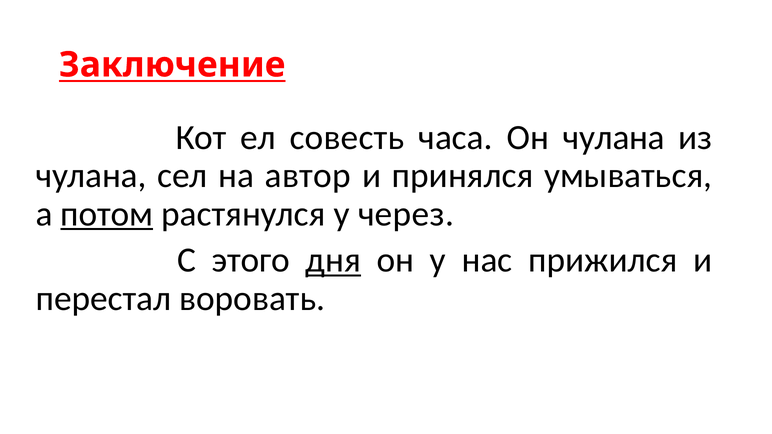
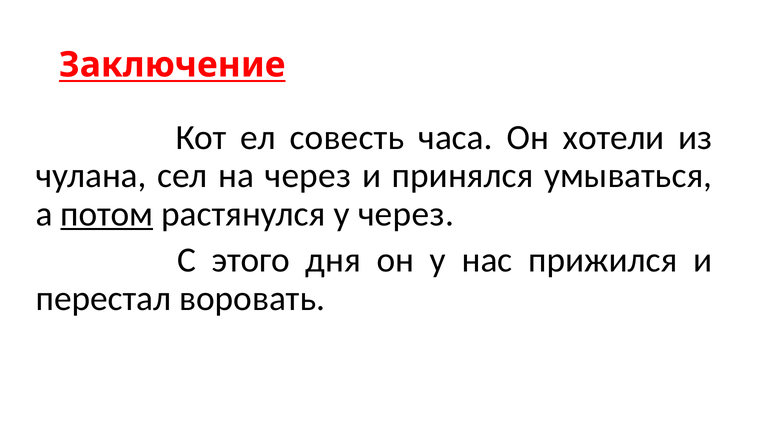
Он чулана: чулана -> хотели (614, 137)
на автор: автор -> через (308, 176)
дня underline: present -> none (333, 260)
